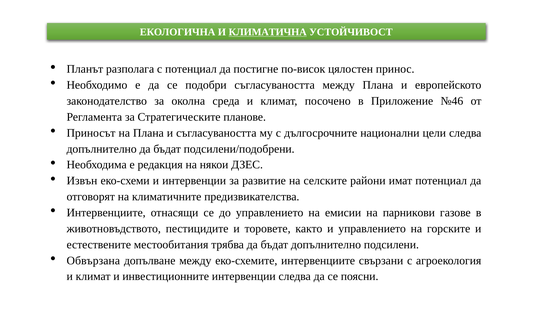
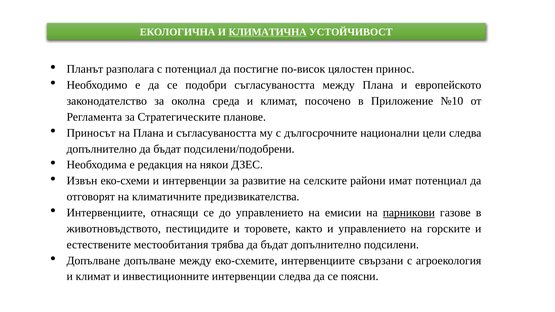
№46: №46 -> №10 (452, 101)
парникови underline: none -> present (409, 213)
Обвързана: Обвързана -> Допълване (93, 261)
